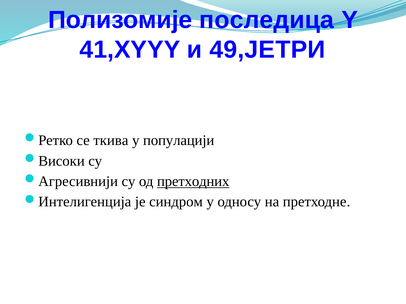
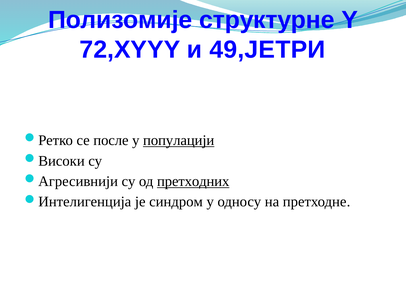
последица: последица -> структурне (267, 20)
41,XYYY: 41,XYYY -> 72,XYYY (130, 50)
ткива: ткива -> после (111, 141)
популацији underline: none -> present (179, 141)
